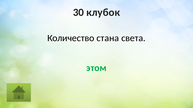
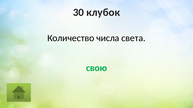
стана: стана -> числа (108, 38)
этом: этом -> свою (97, 68)
